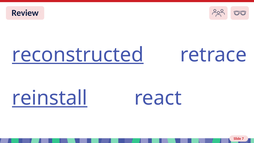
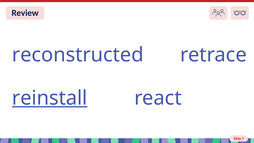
reconstructed underline: present -> none (78, 55)
